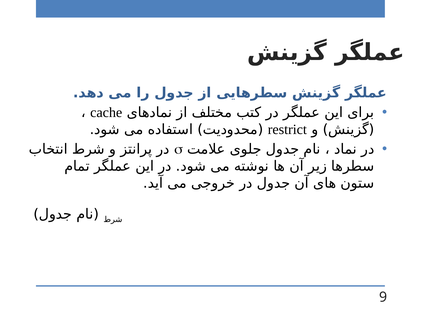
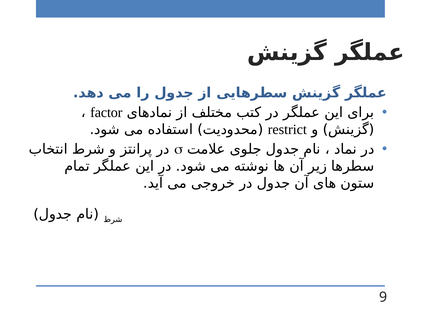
cache: cache -> factor (106, 113)
